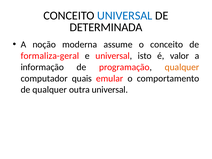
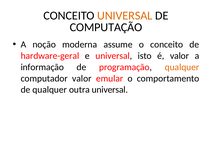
UNIVERSAL colour: blue -> orange (125, 16)
DETERMINADA: DETERMINADA -> COMPUTAÇÃO (106, 27)
formaliza-geral: formaliza-geral -> hardware-geral (50, 56)
computador quais: quais -> valor (82, 78)
